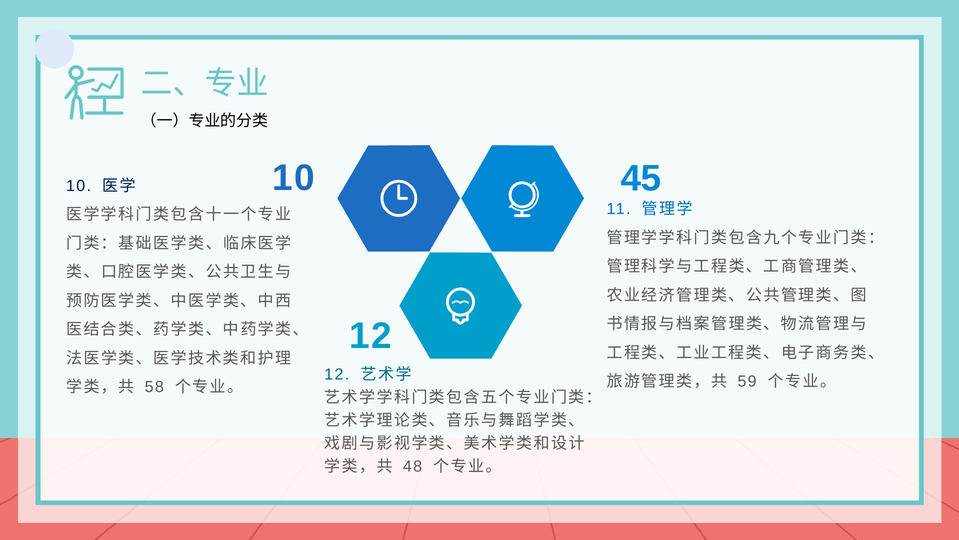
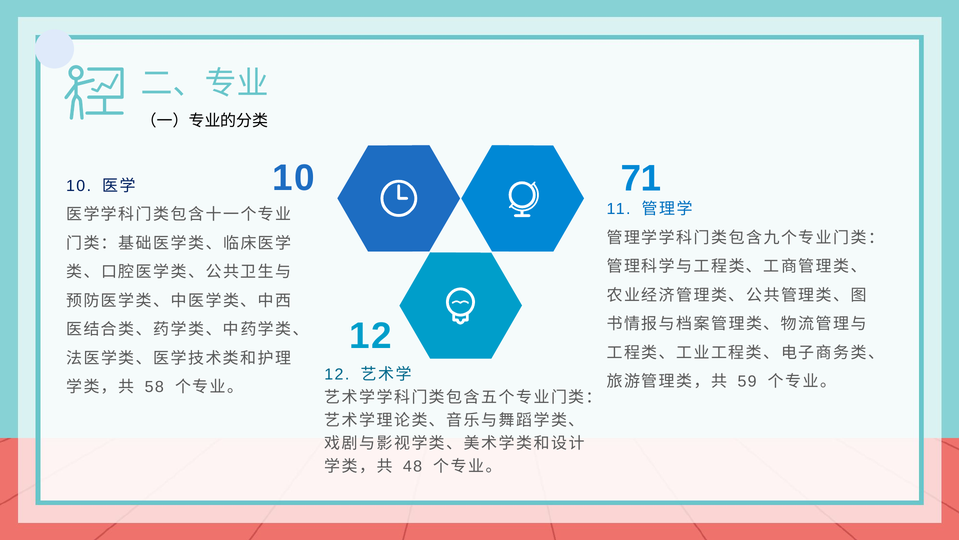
45: 45 -> 71 (641, 178)
